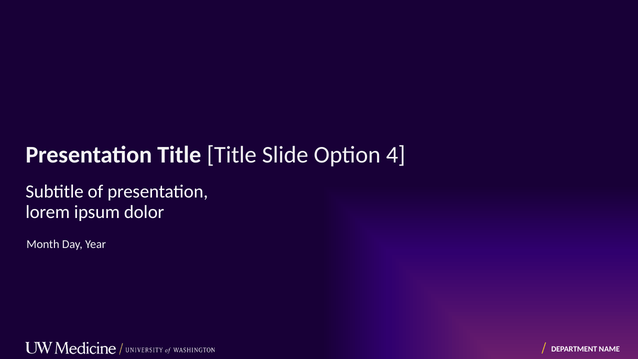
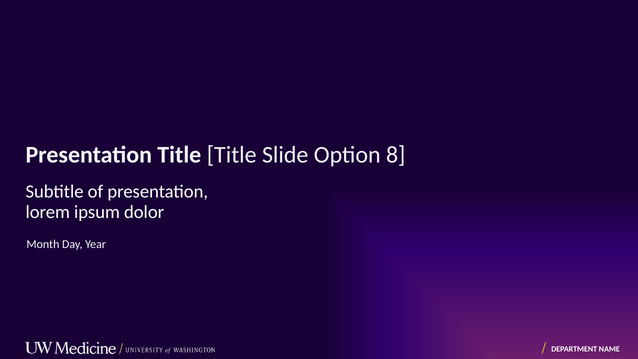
4: 4 -> 8 (396, 155)
